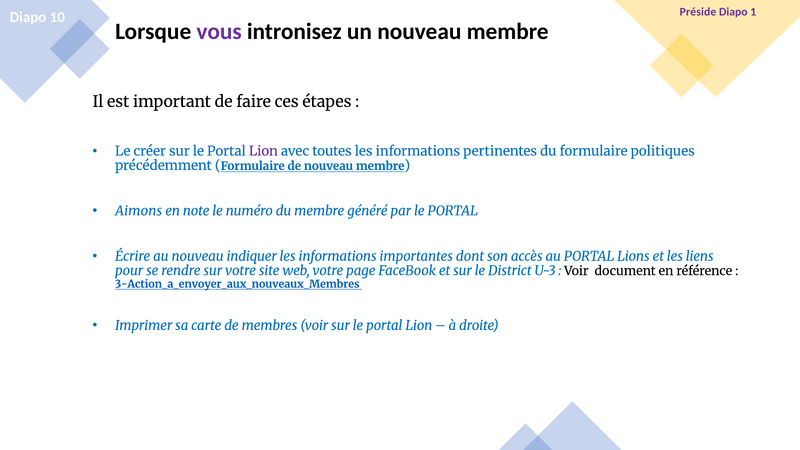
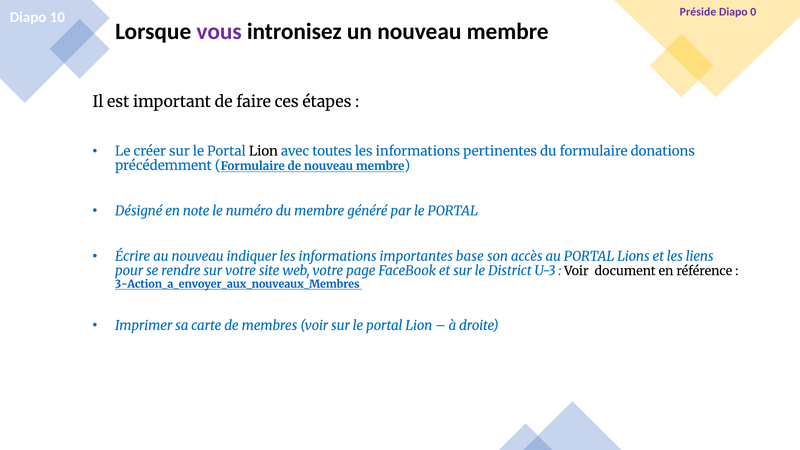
1: 1 -> 0 (753, 12)
Lion colour: purple -> black (263, 151)
politiques: politiques -> donations (663, 151)
Aimons: Aimons -> Désigné (139, 211)
dont: dont -> base (470, 256)
